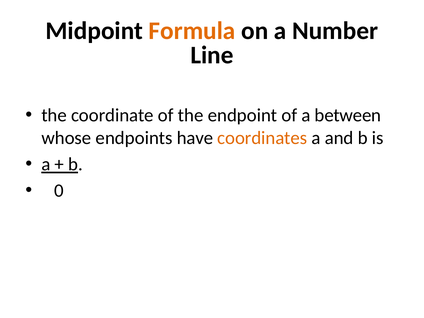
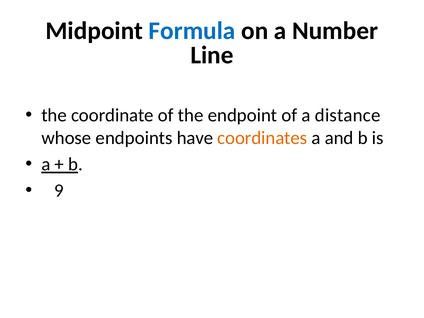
Formula colour: orange -> blue (192, 31)
between: between -> distance (348, 115)
0: 0 -> 9 (59, 191)
